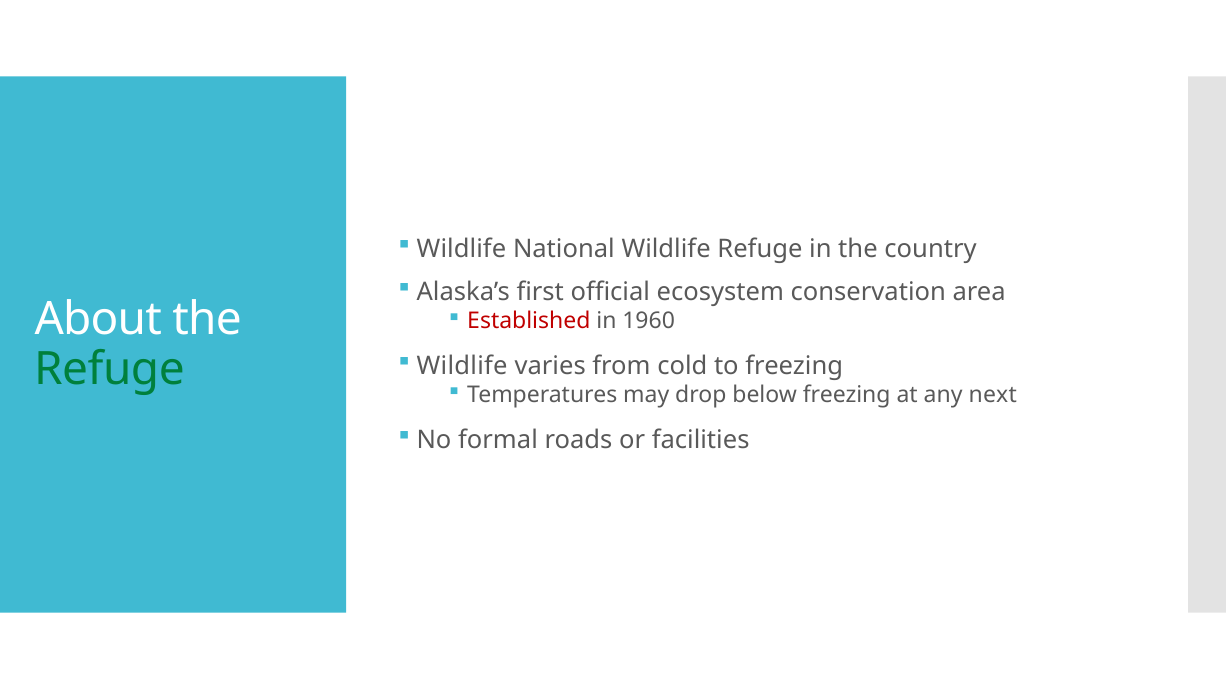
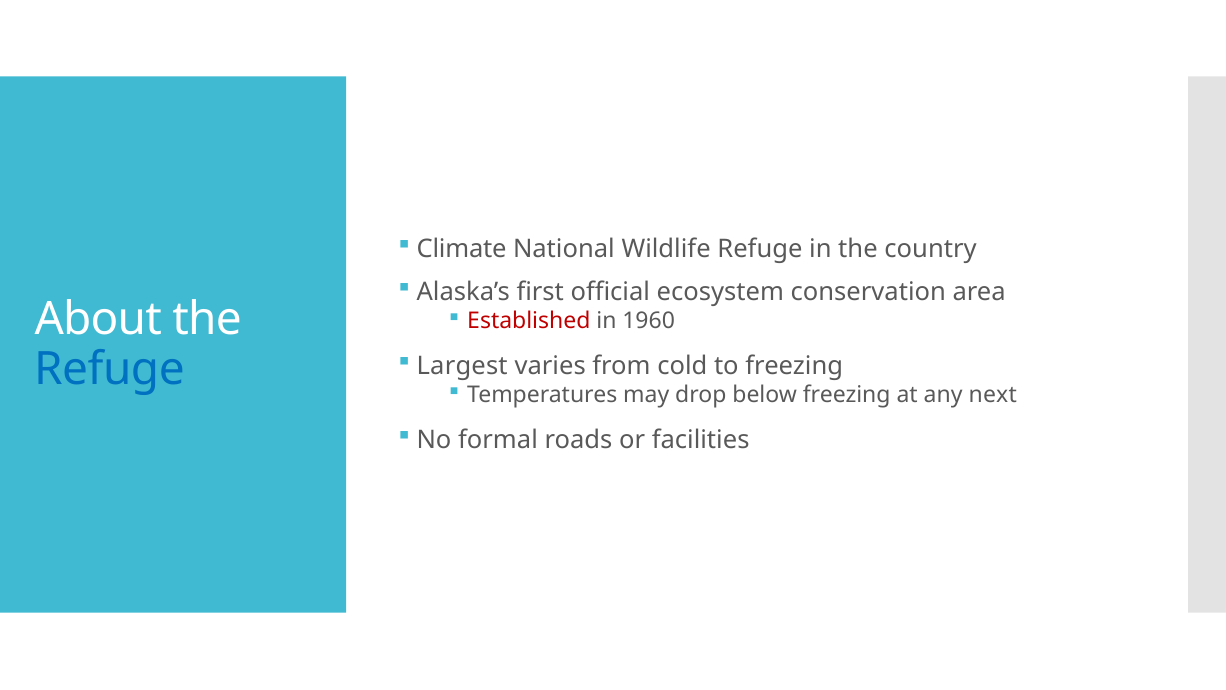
Wildlife: Wildlife -> Climate (462, 249)
Wildlife: Wildlife -> Largest (462, 366)
Refuge colour: green -> blue (109, 369)
